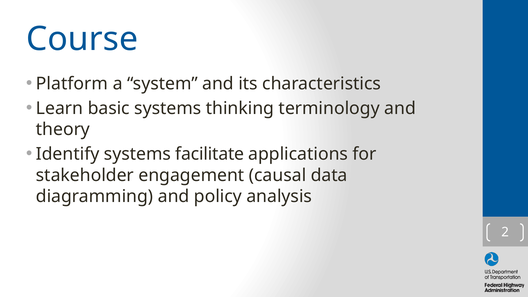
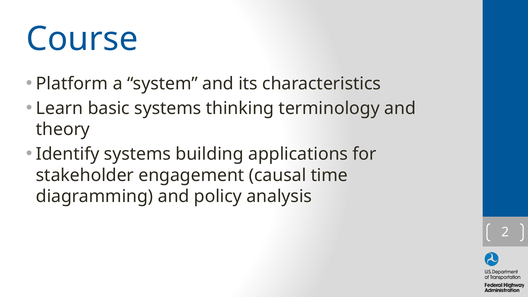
facilitate: facilitate -> building (210, 154)
data: data -> time (329, 175)
